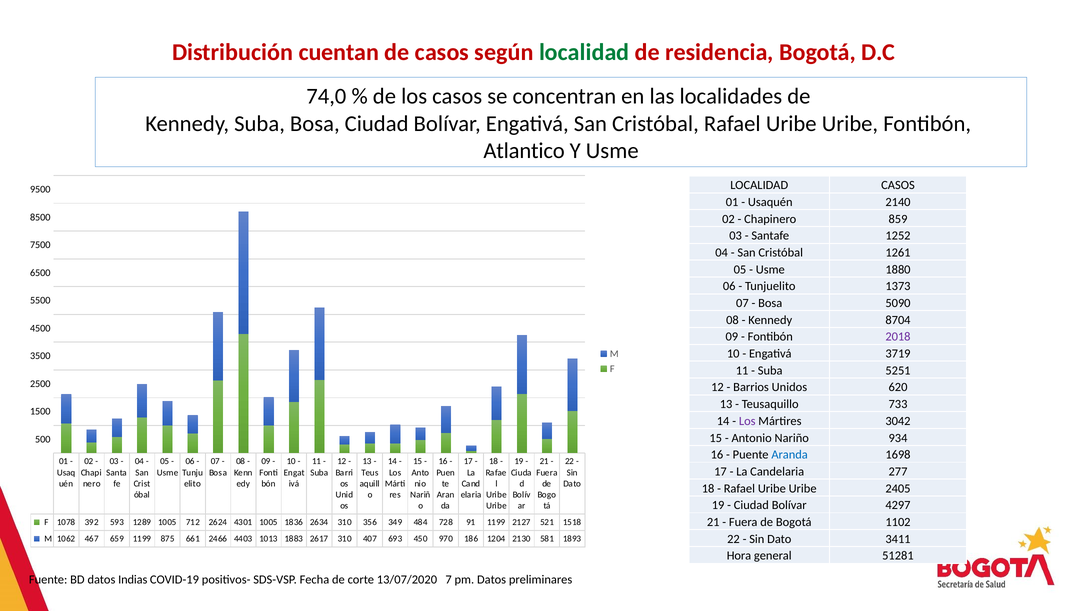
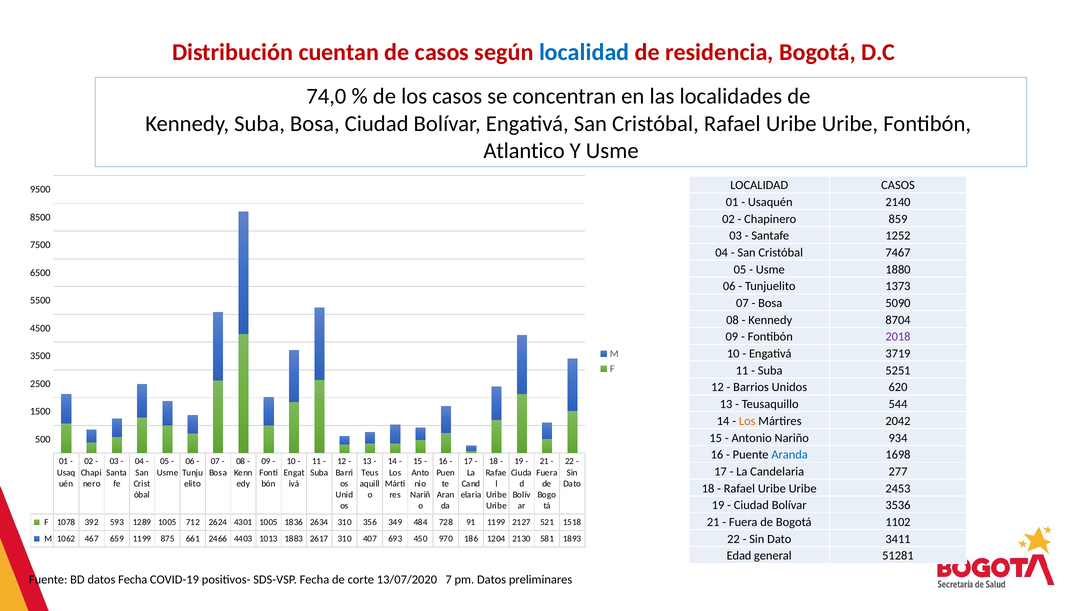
localidad colour: green -> blue (584, 52)
1261: 1261 -> 7467 (898, 253)
733: 733 -> 544 (898, 404)
Los colour: purple -> orange (747, 421)
3042: 3042 -> 2042 (898, 421)
2405: 2405 -> 2453 (898, 488)
4297: 4297 -> 3536 (898, 505)
Hora: Hora -> Edad (739, 556)
datos Indias: Indias -> Fecha (133, 579)
